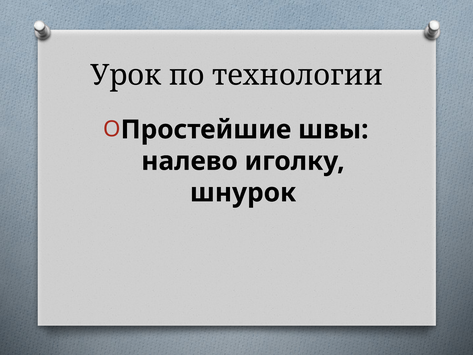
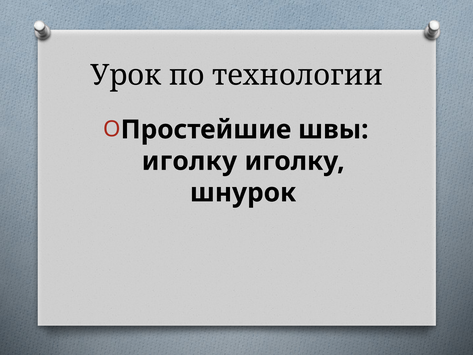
налево: налево -> иголку (189, 161)
